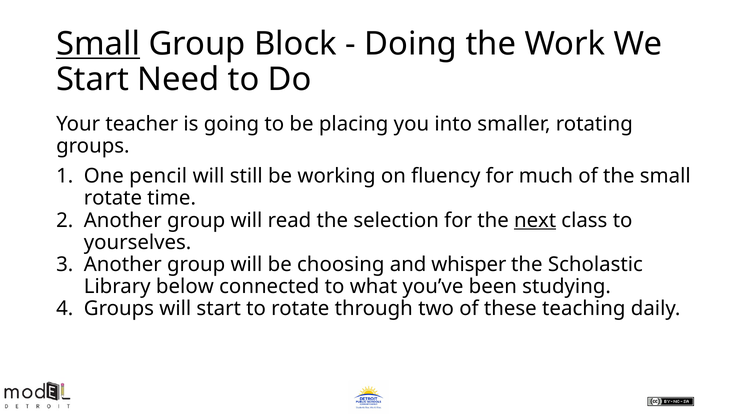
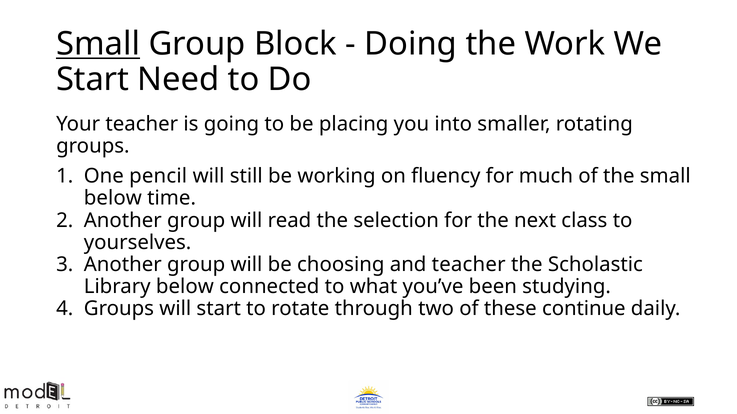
rotate: rotate -> below (113, 198)
next underline: present -> none (535, 221)
and whisper: whisper -> teacher (469, 265)
teaching: teaching -> continue (584, 309)
